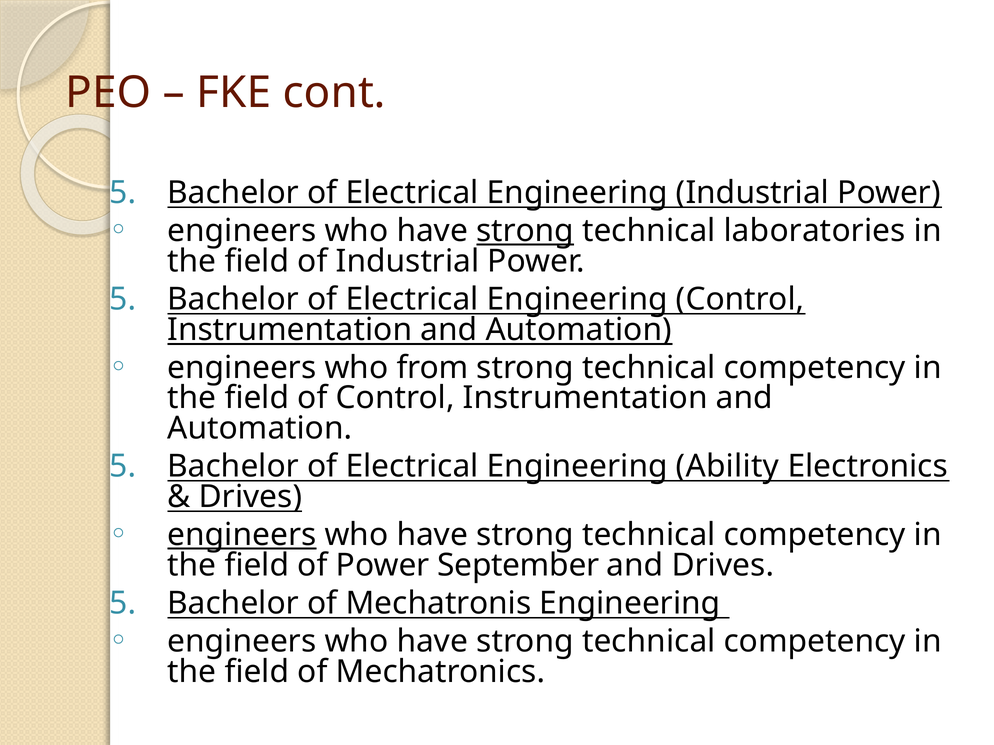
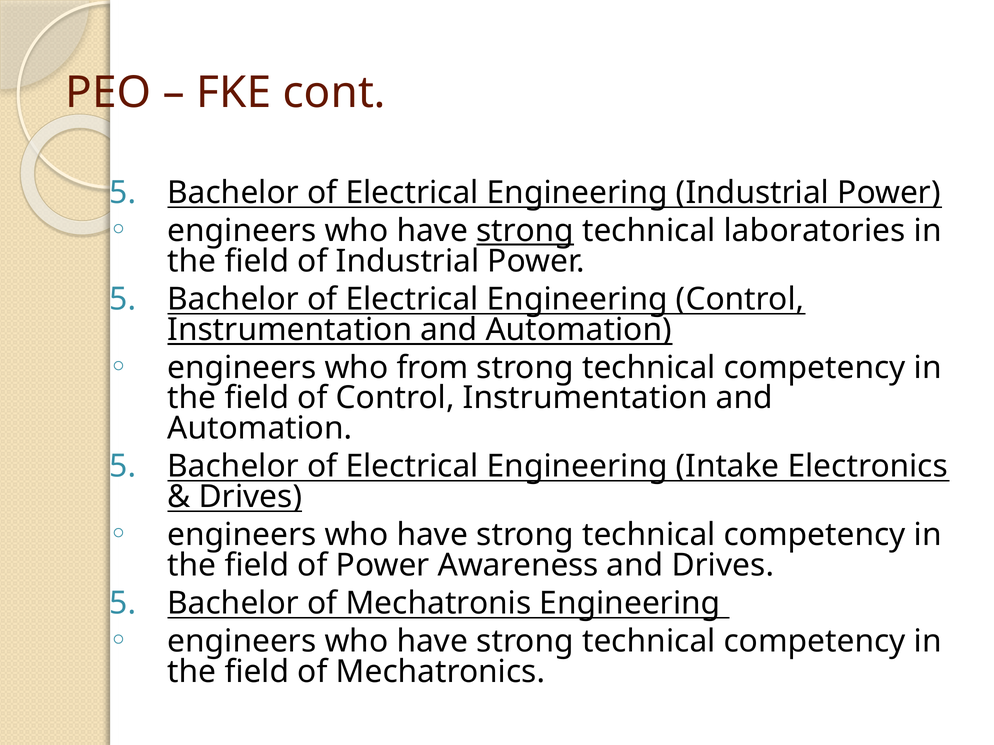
Ability: Ability -> Intake (728, 467)
engineers underline: present -> none (242, 535)
September: September -> Awareness (518, 566)
